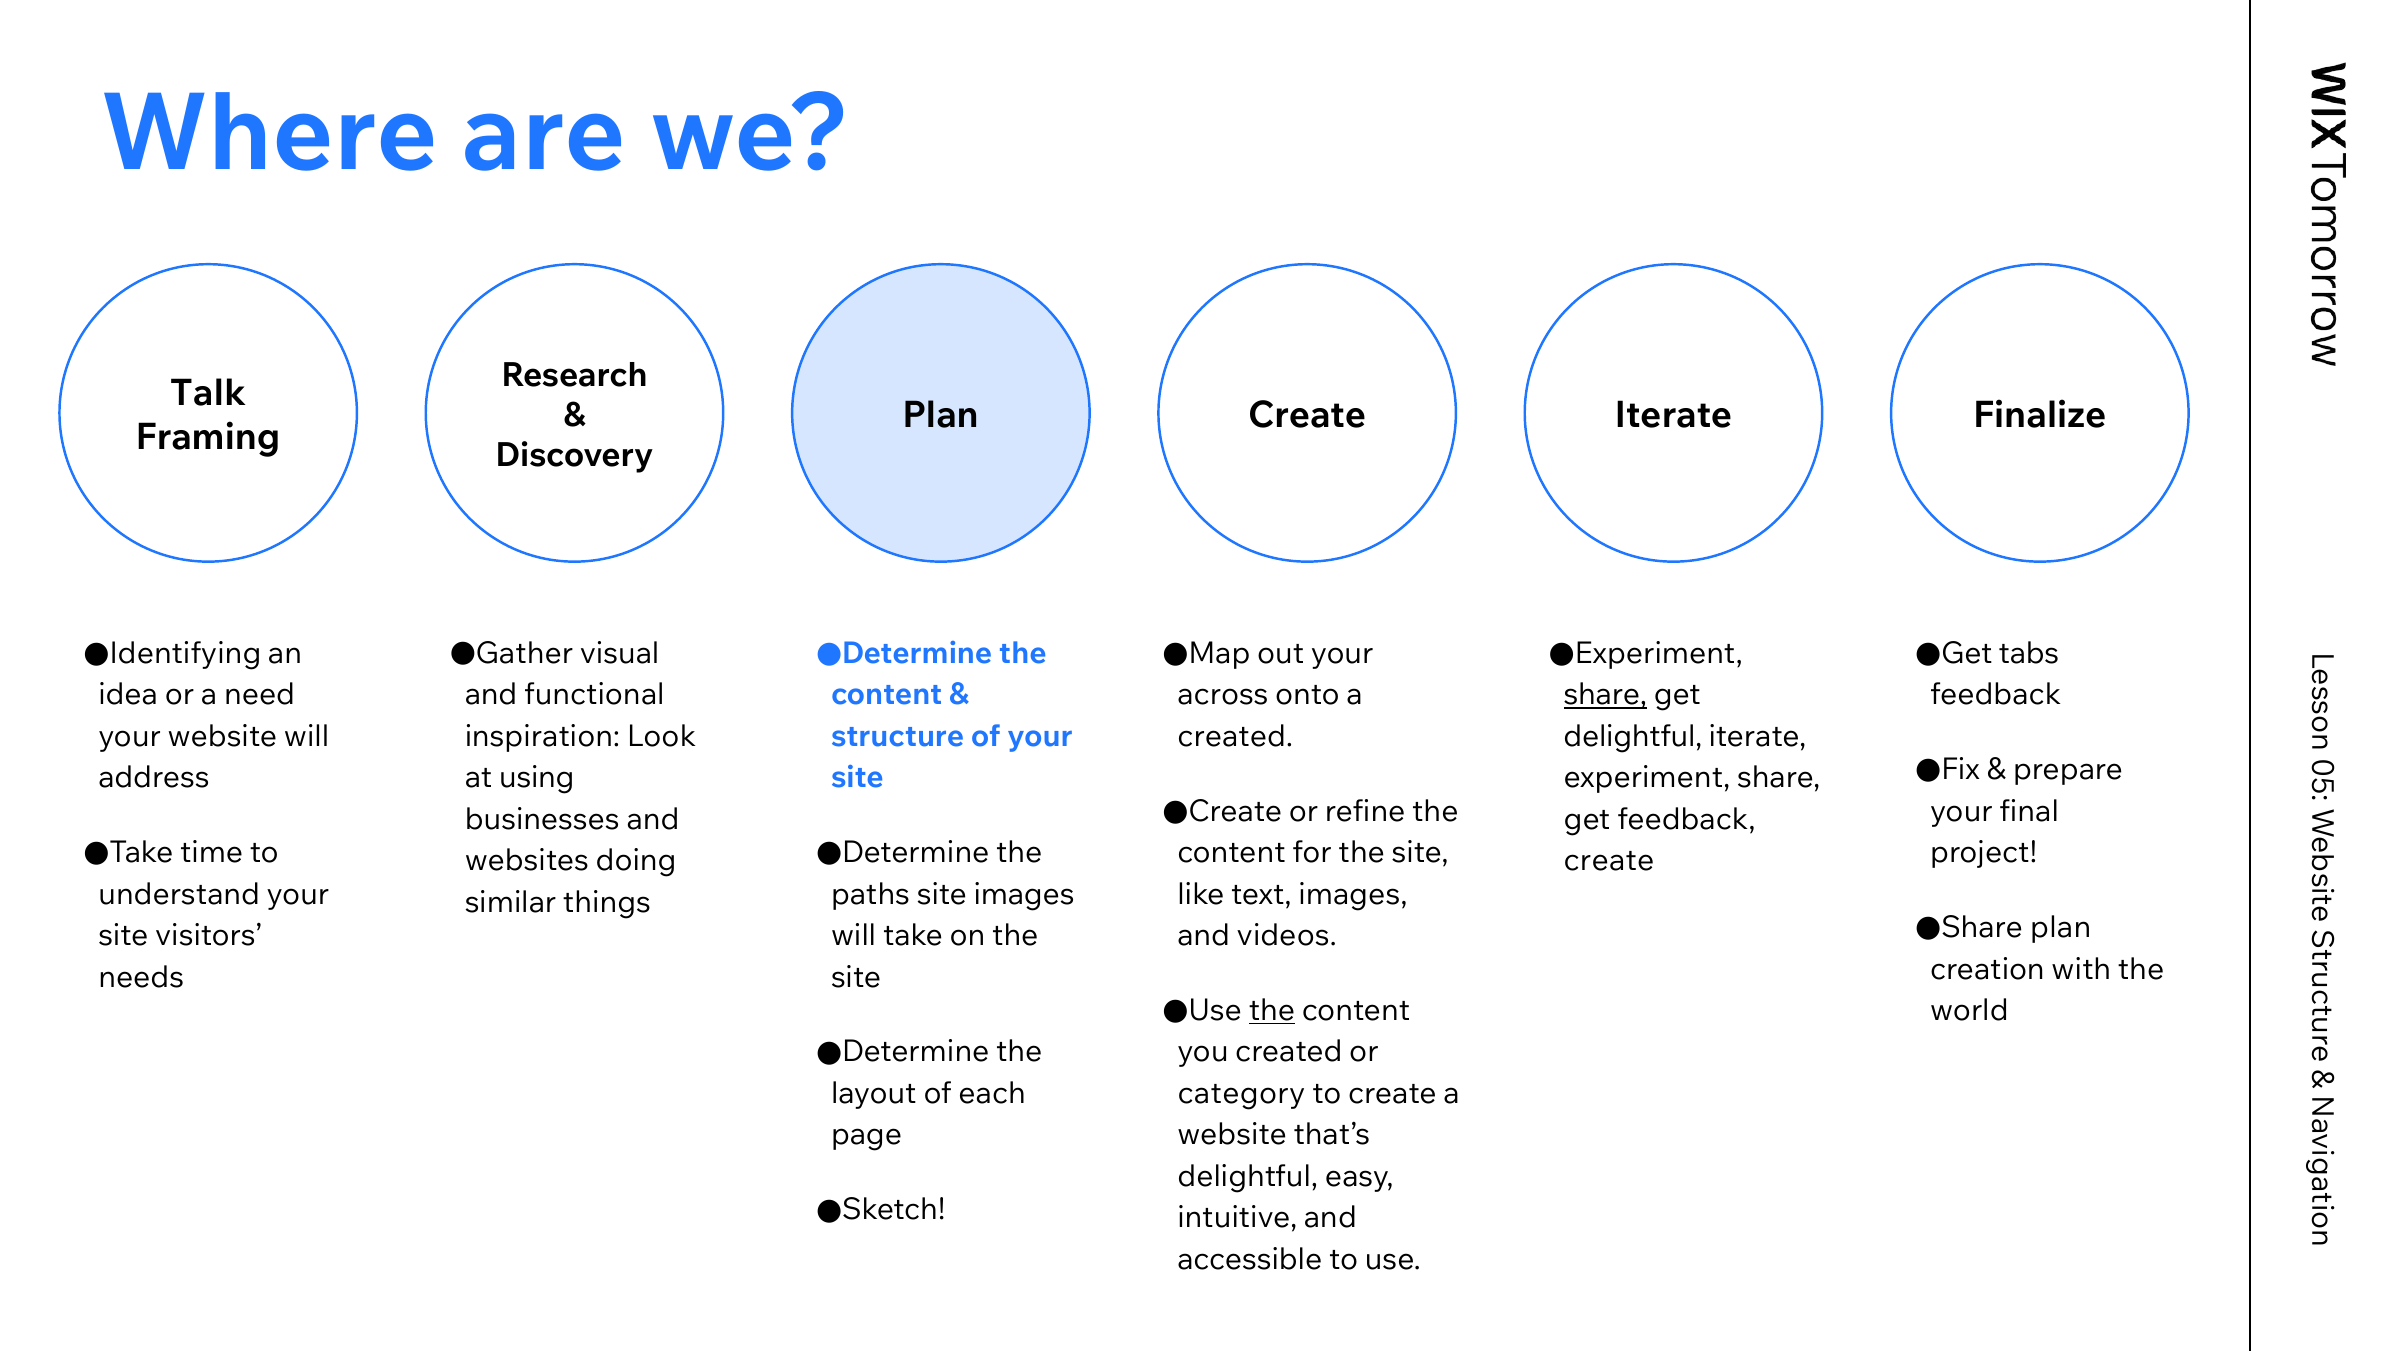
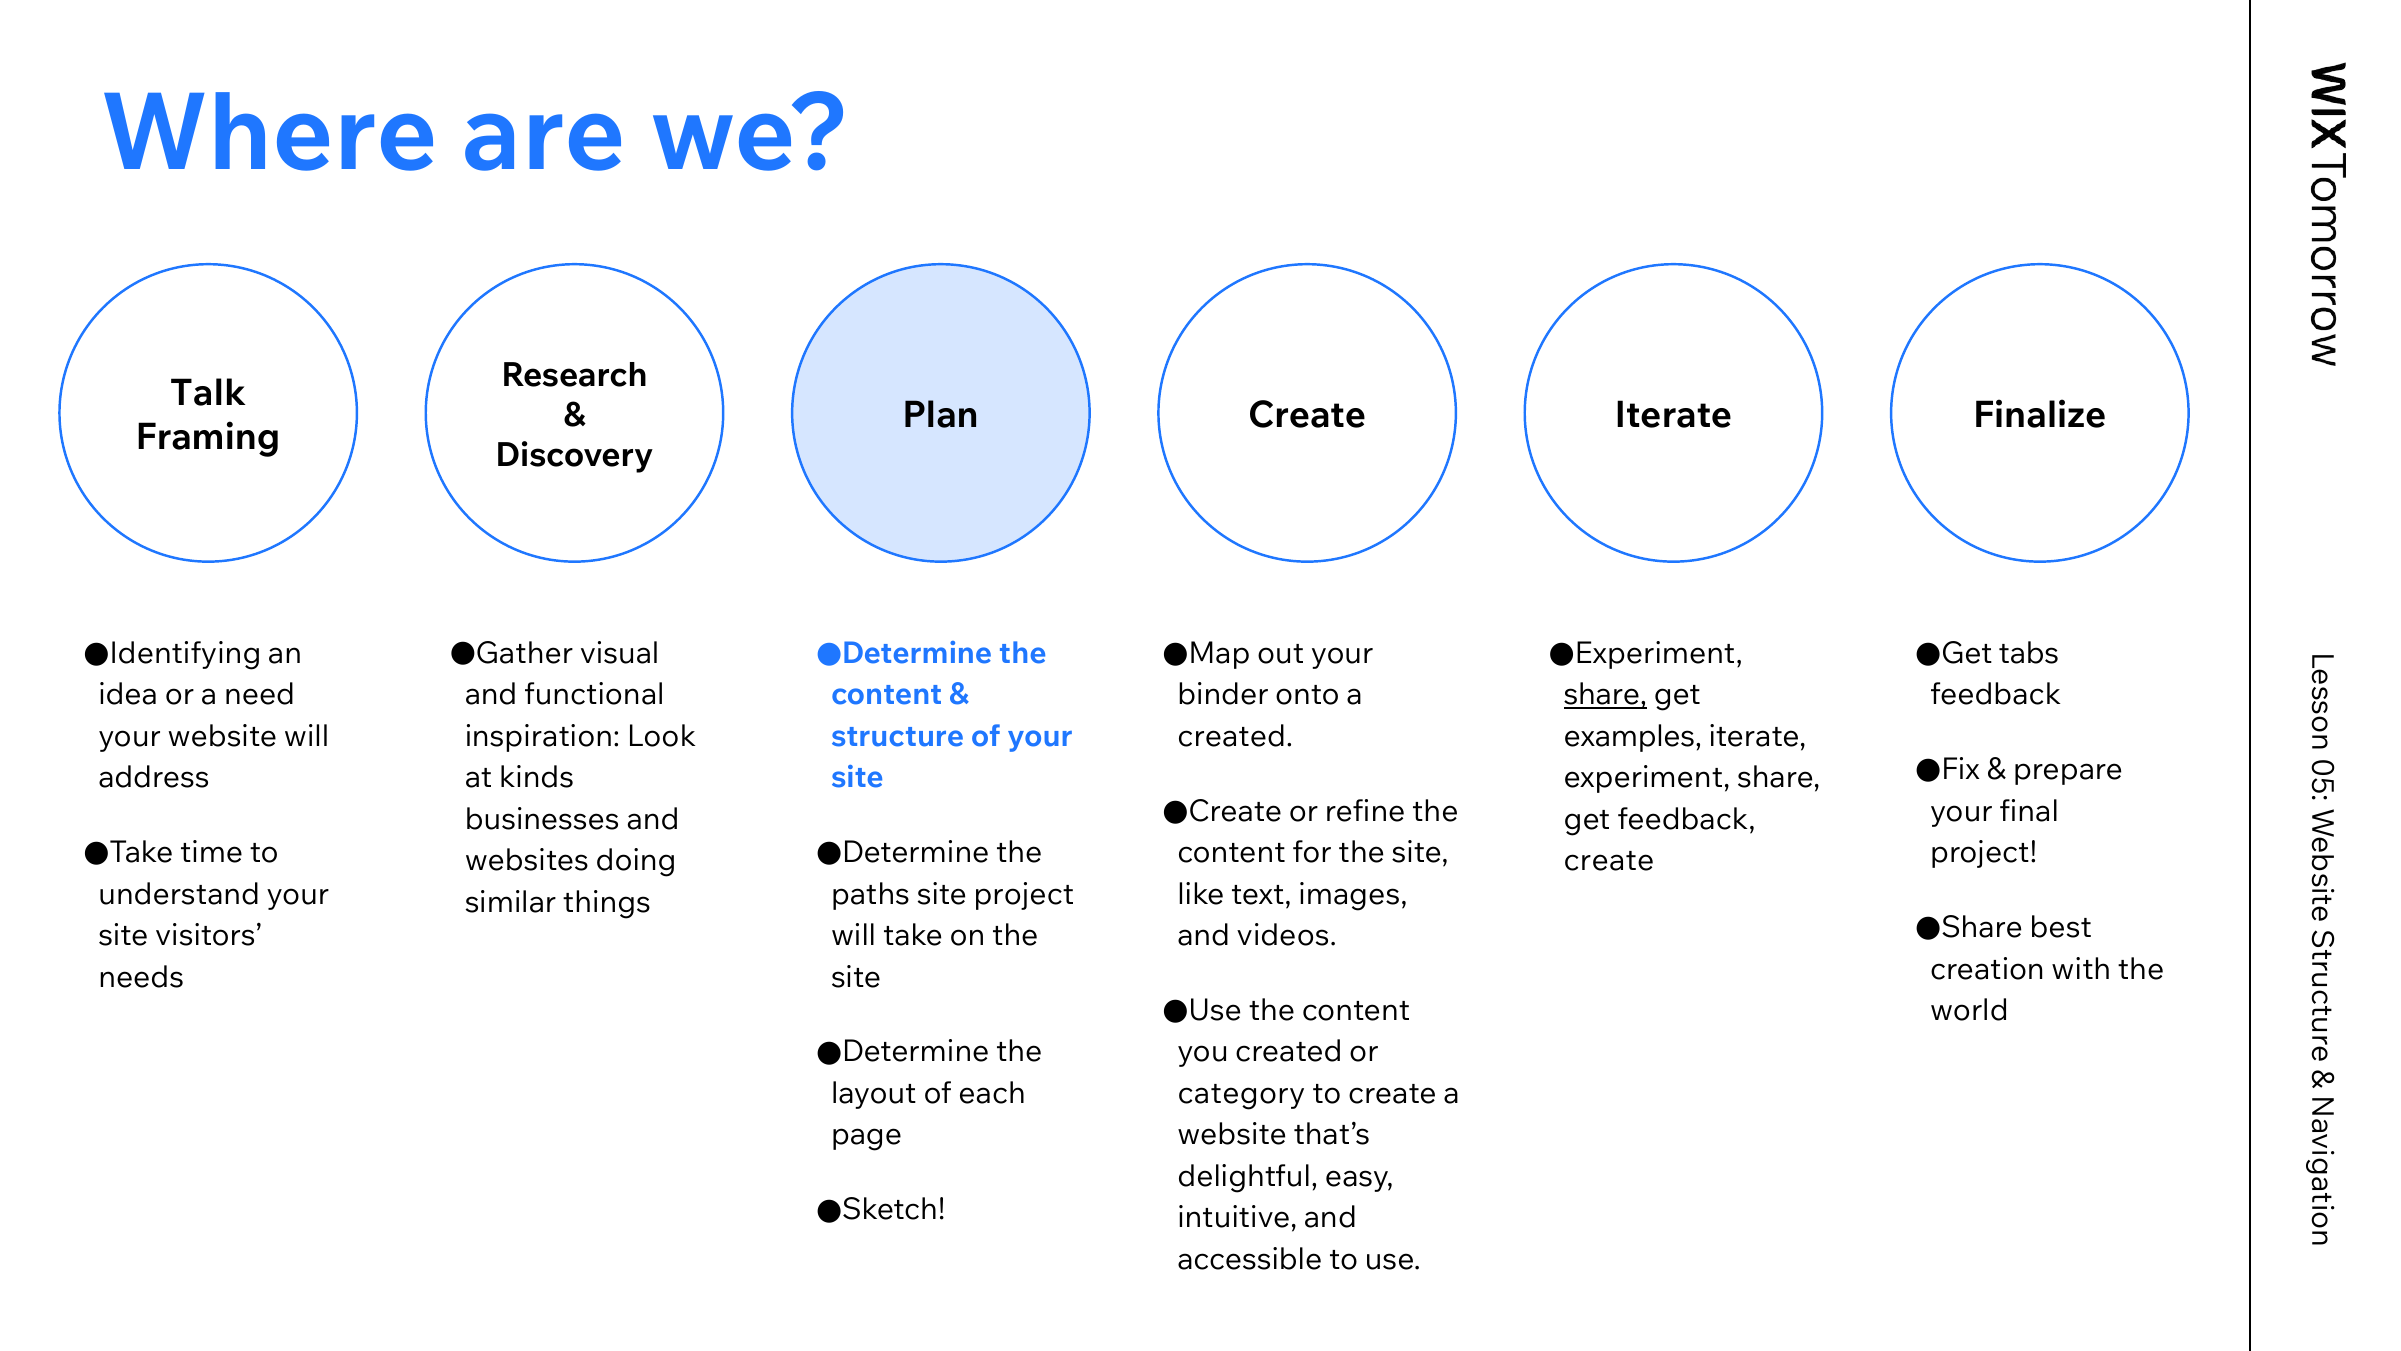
across: across -> binder (1223, 695)
delightful: delightful -> examples (1633, 736)
using: using -> kinds (537, 777)
site images: images -> project (1024, 894)
plan: plan -> best (2061, 927)
the underline: present -> none (1272, 1010)
